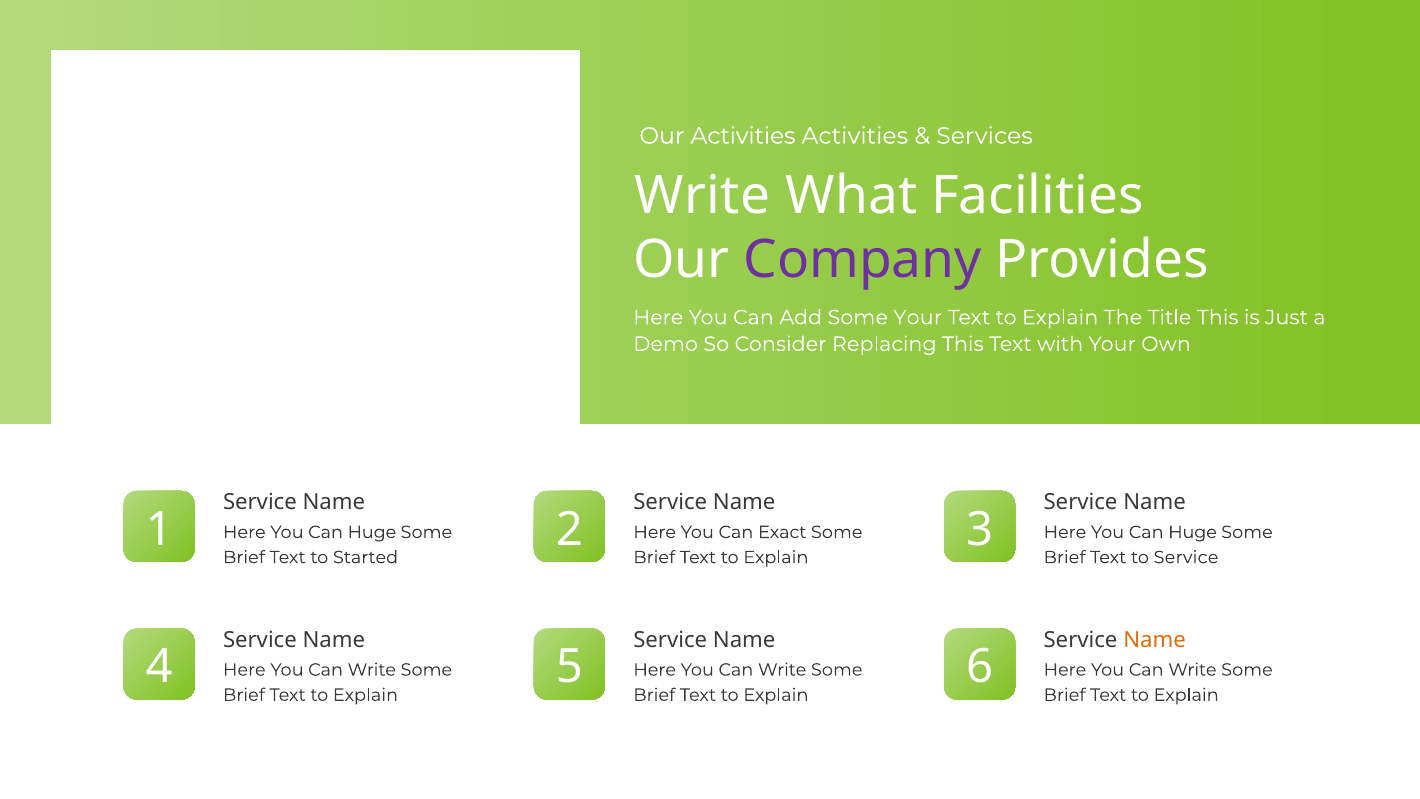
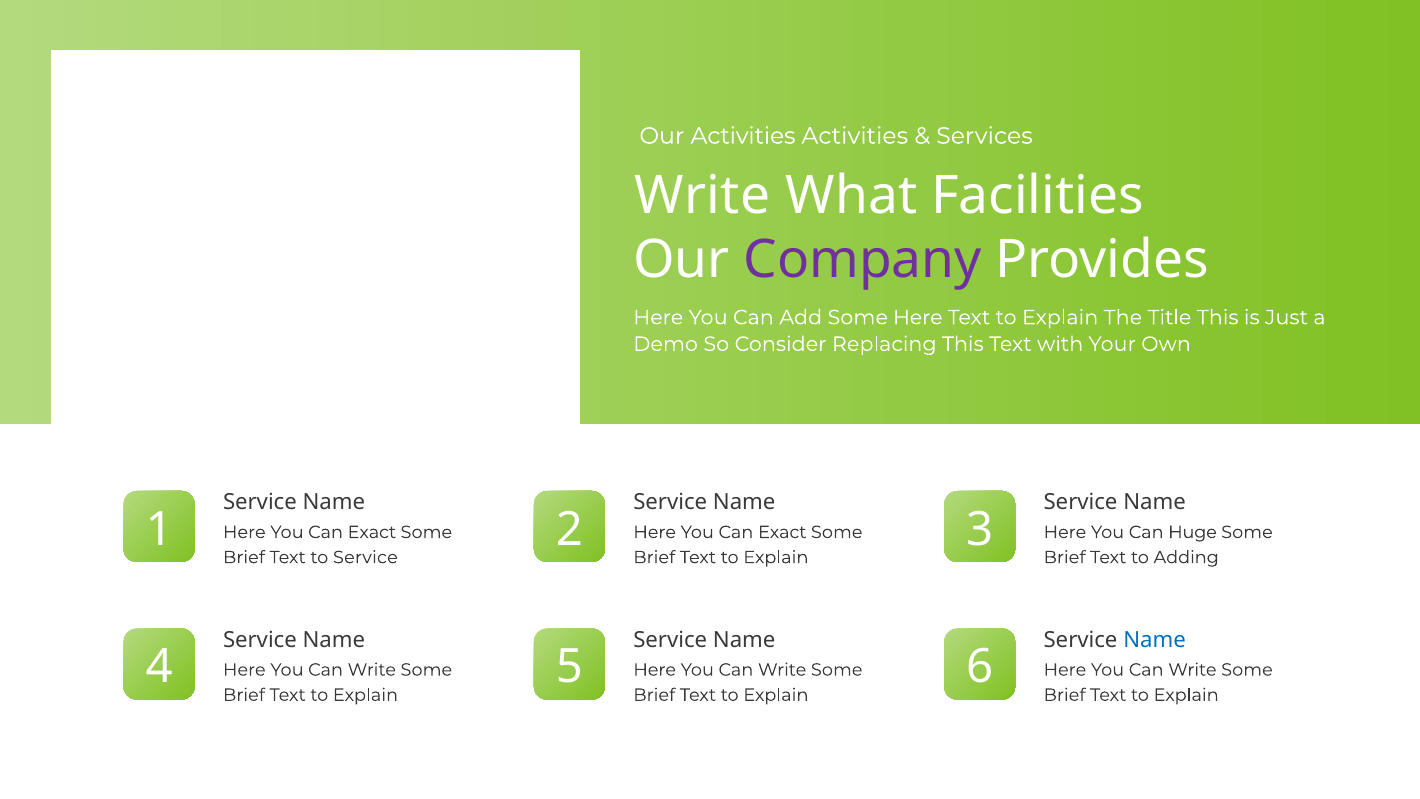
Some Your: Your -> Here (918, 317)
Huge: Huge -> Exact (372, 532)
to Started: Started -> Service (365, 557)
to Service: Service -> Adding (1186, 557)
Name colour: orange -> blue (1155, 639)
